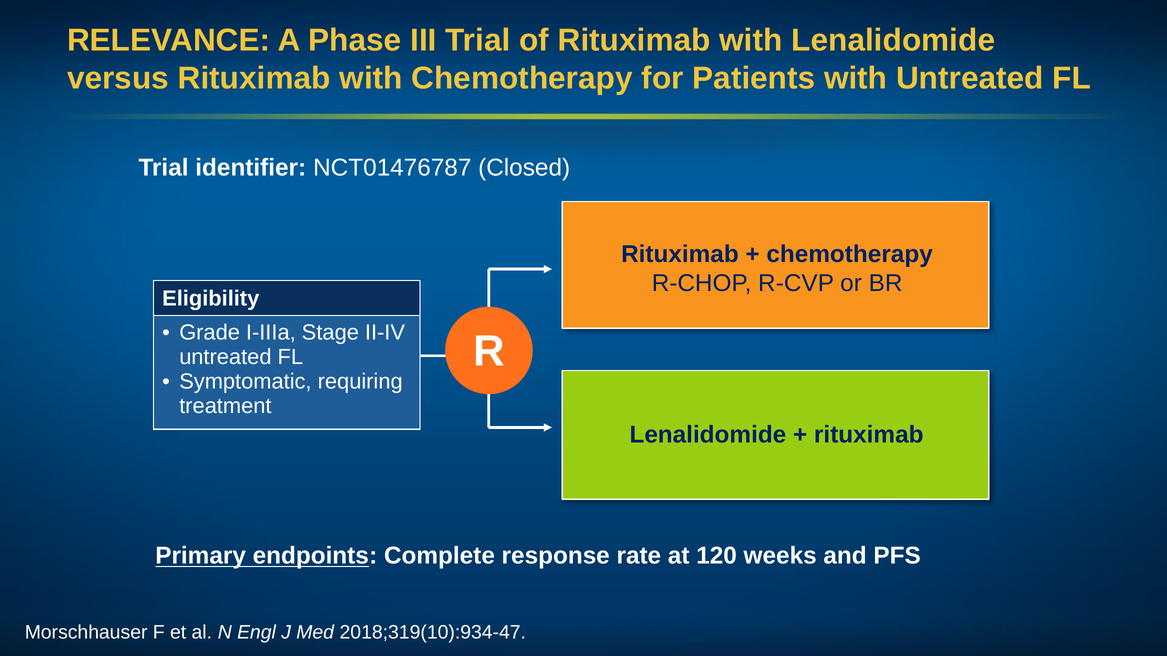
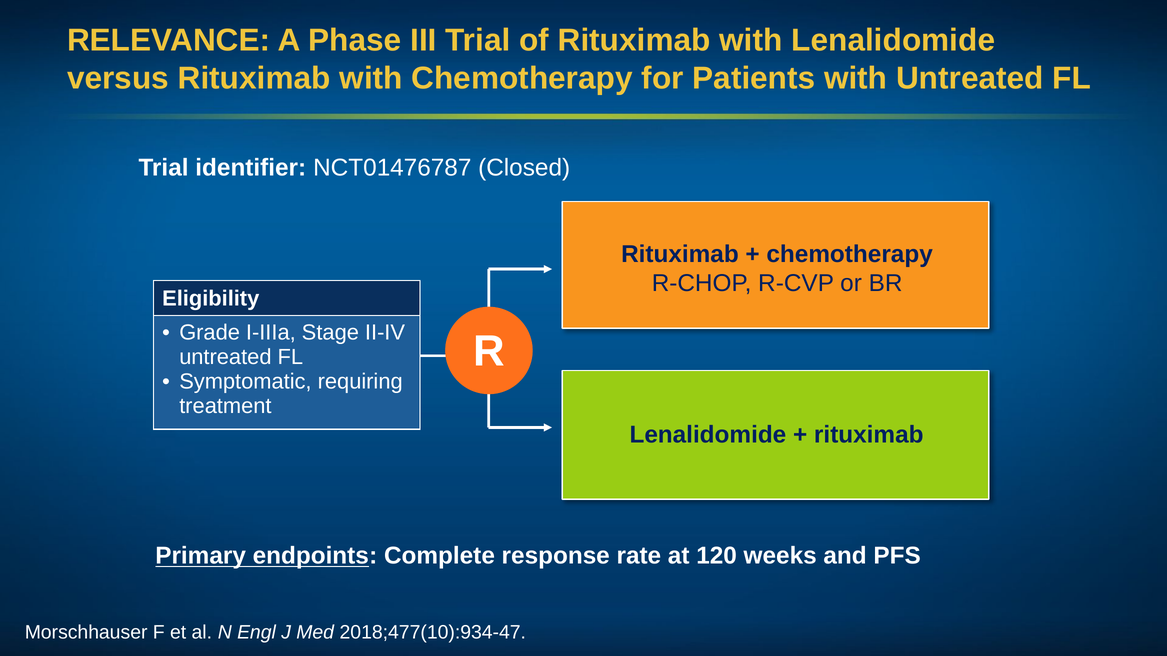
2018;319(10):934-47: 2018;319(10):934-47 -> 2018;477(10):934-47 (433, 633)
